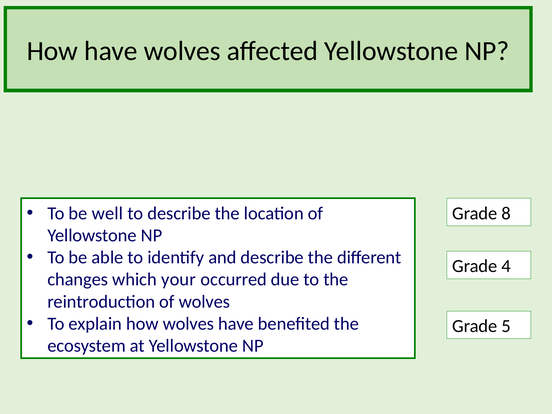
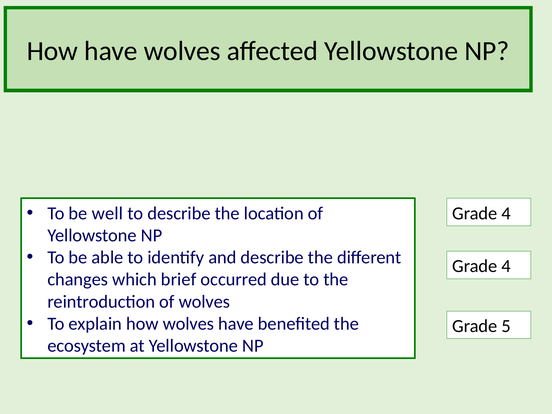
8: 8 -> 4 (506, 213)
your: your -> brief (179, 280)
